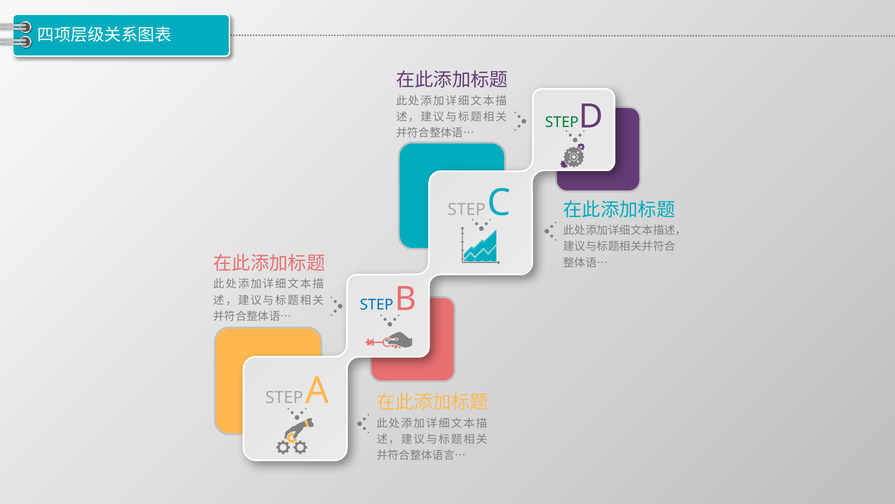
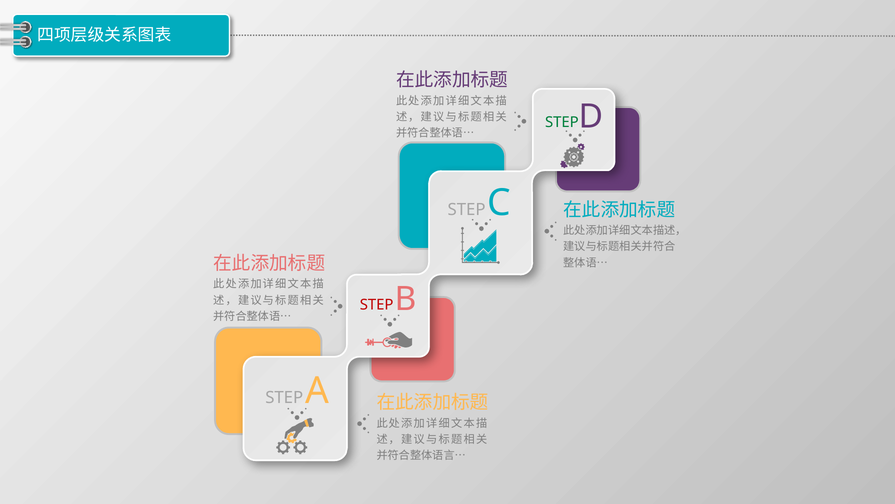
STEP colour: blue -> red (377, 304)
